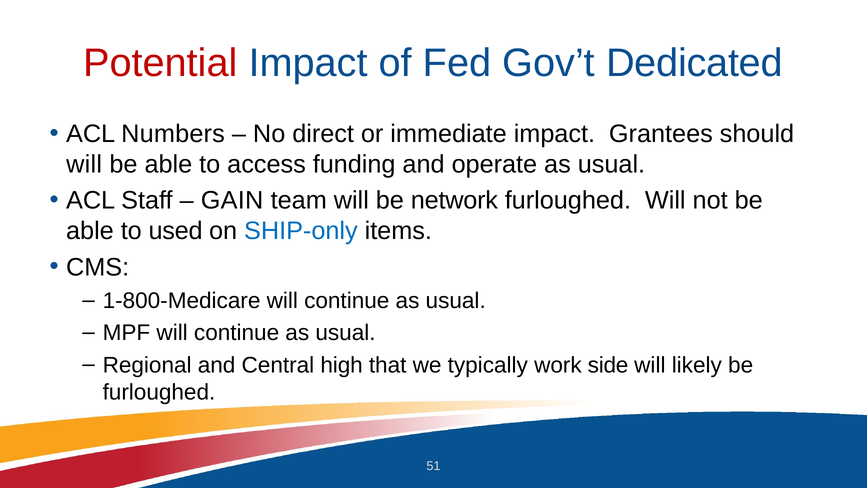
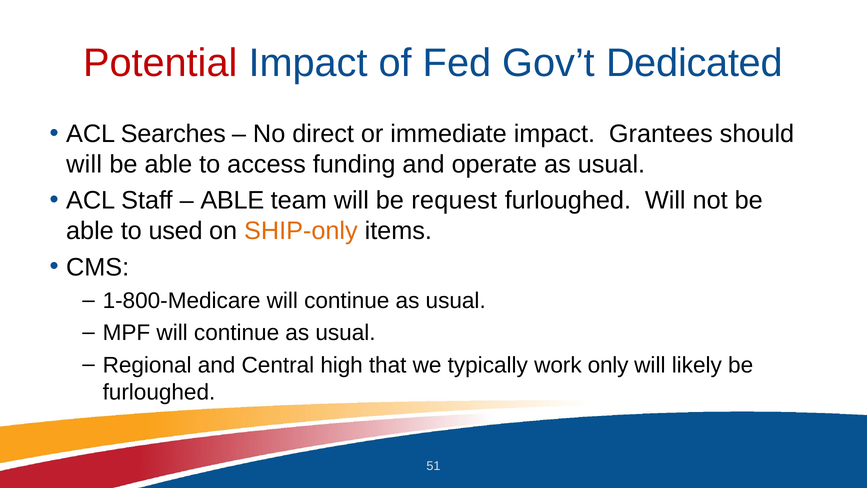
Numbers: Numbers -> Searches (173, 134)
GAIN: GAIN -> ABLE (232, 200)
network: network -> request (454, 200)
SHIP-only colour: blue -> orange (301, 231)
side: side -> only (608, 365)
